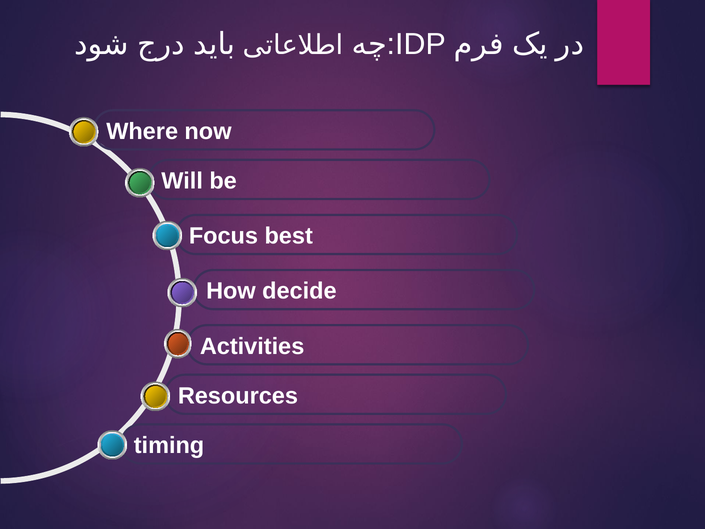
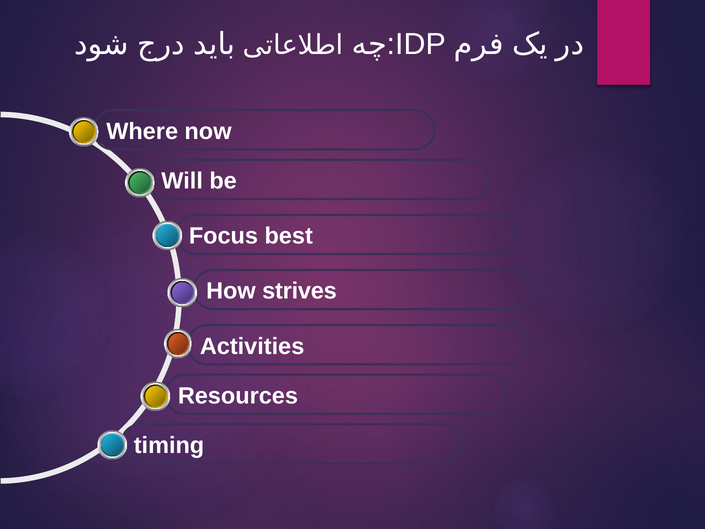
decide: decide -> strives (299, 291)
